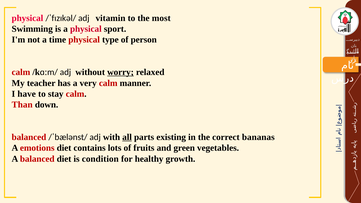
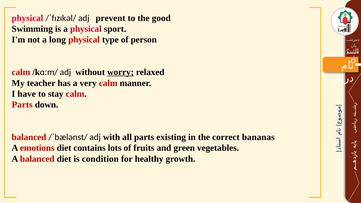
vitamin: vitamin -> prevent (111, 18)
most: most -> good (161, 18)
time: time -> long (57, 40)
Than: Than -> Parts (22, 105)
all underline: present -> none (127, 137)
